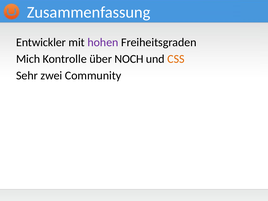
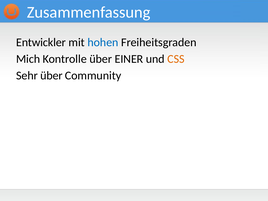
hohen colour: purple -> blue (103, 42)
NOCH: NOCH -> EINER (129, 59)
Sehr zwei: zwei -> über (51, 76)
